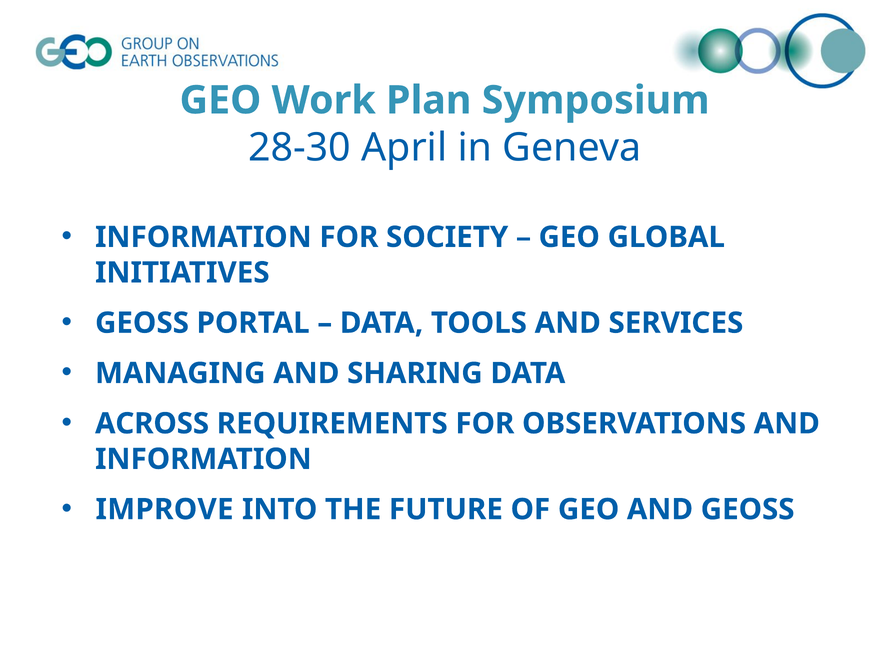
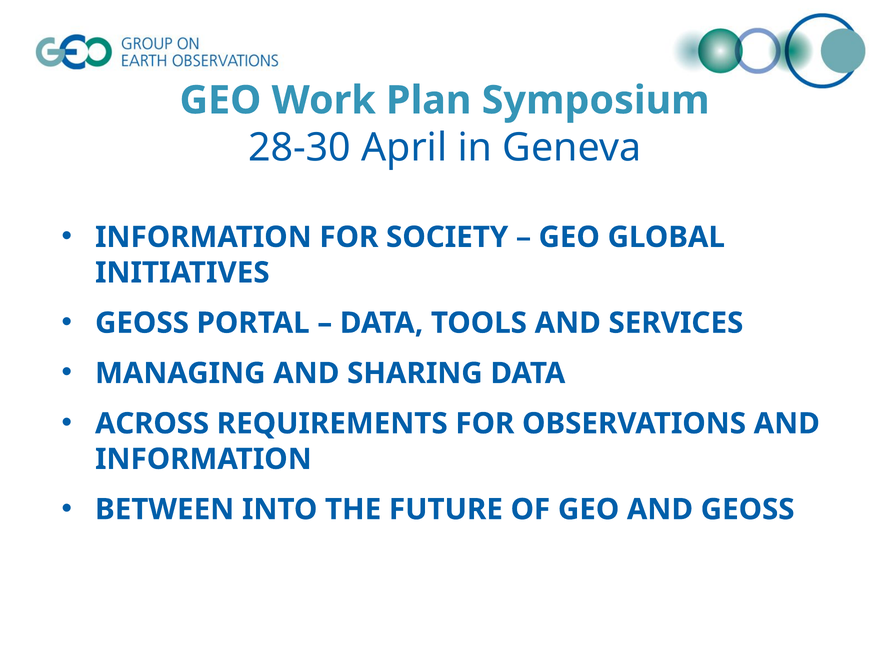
IMPROVE: IMPROVE -> BETWEEN (165, 509)
